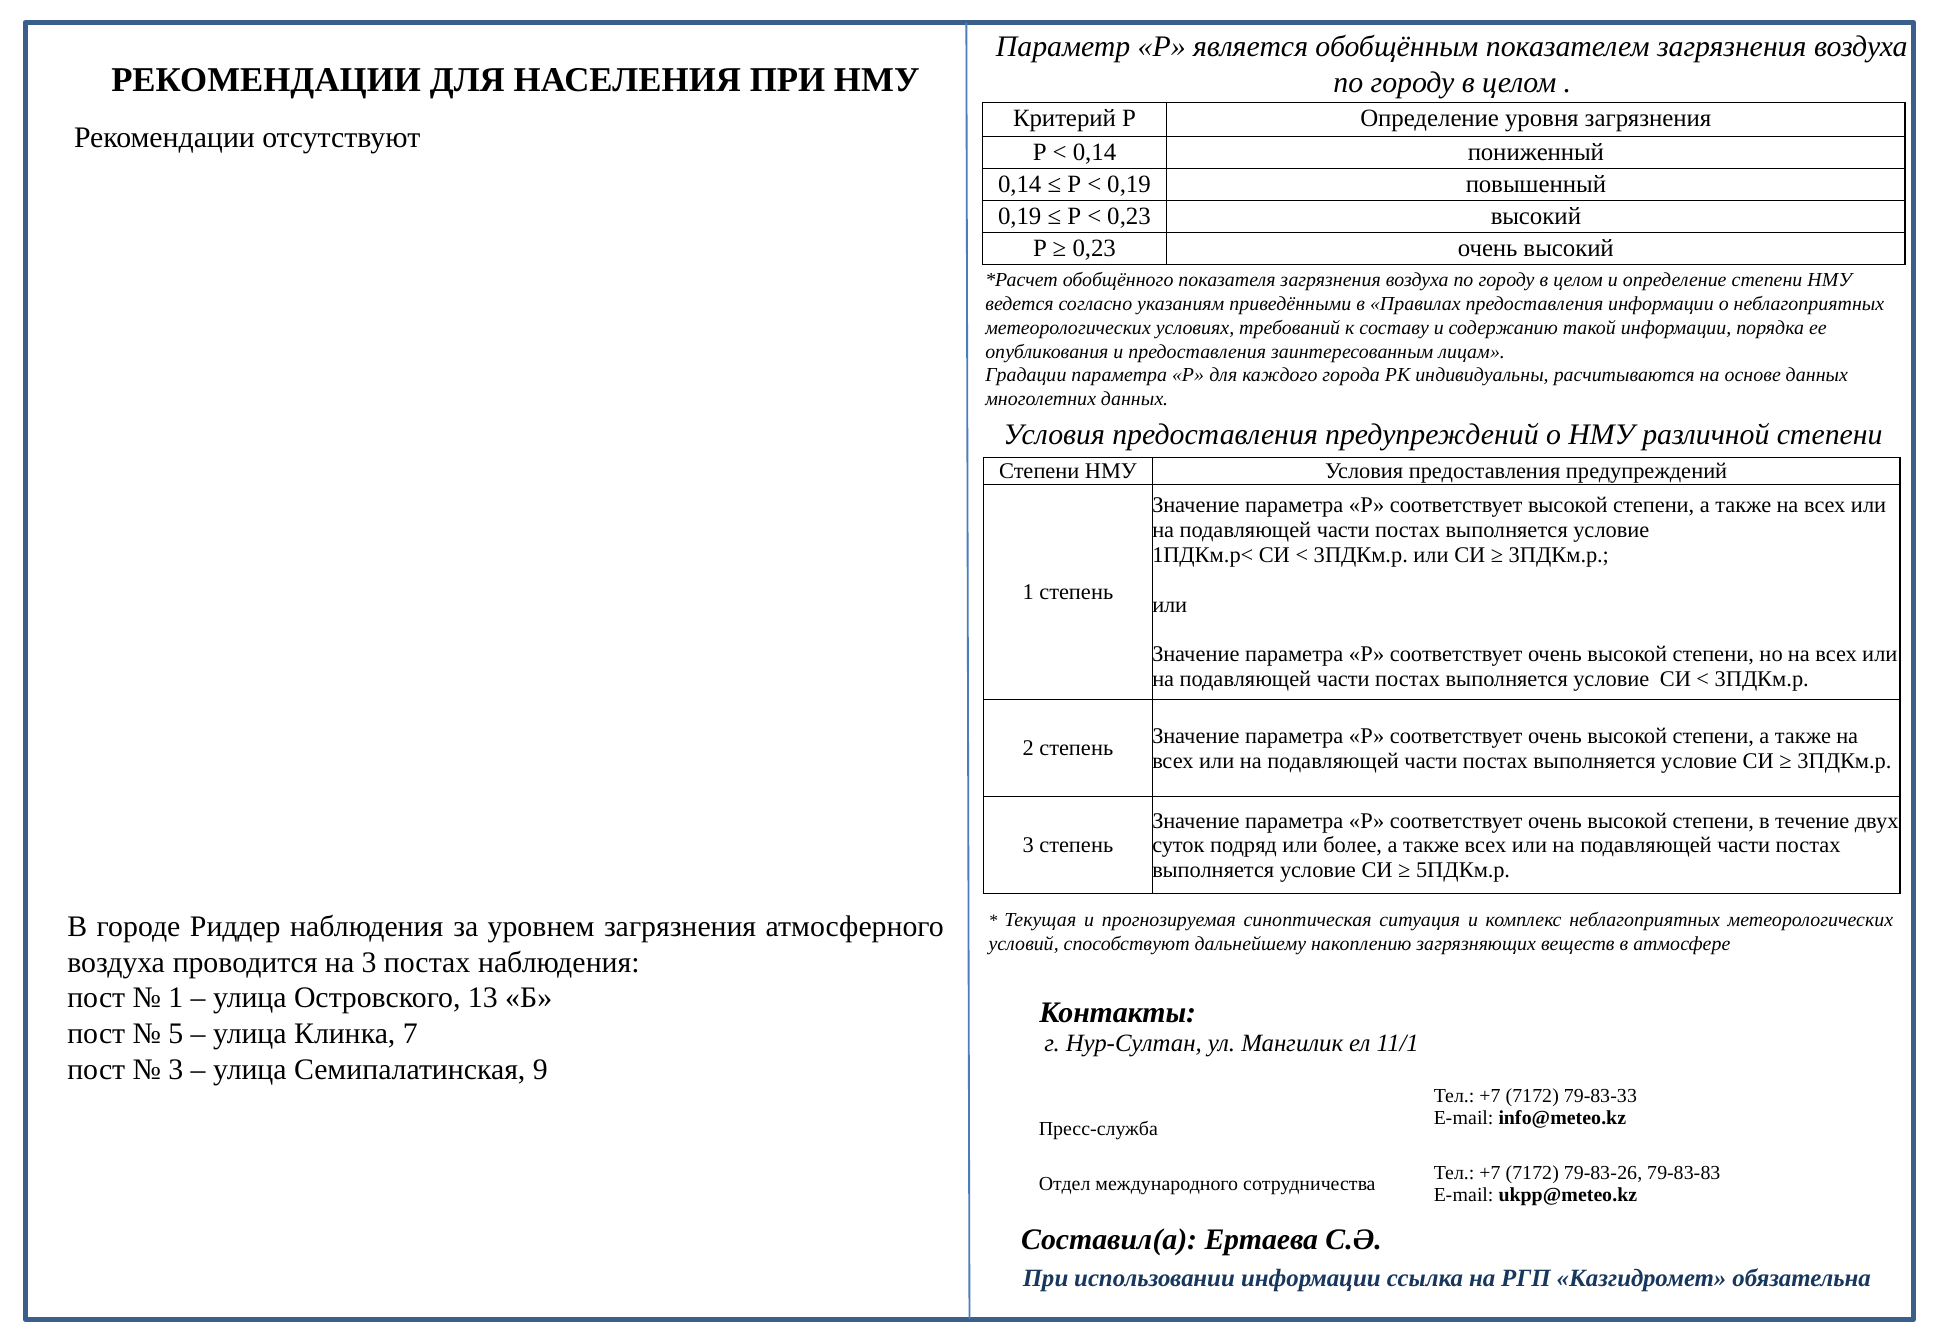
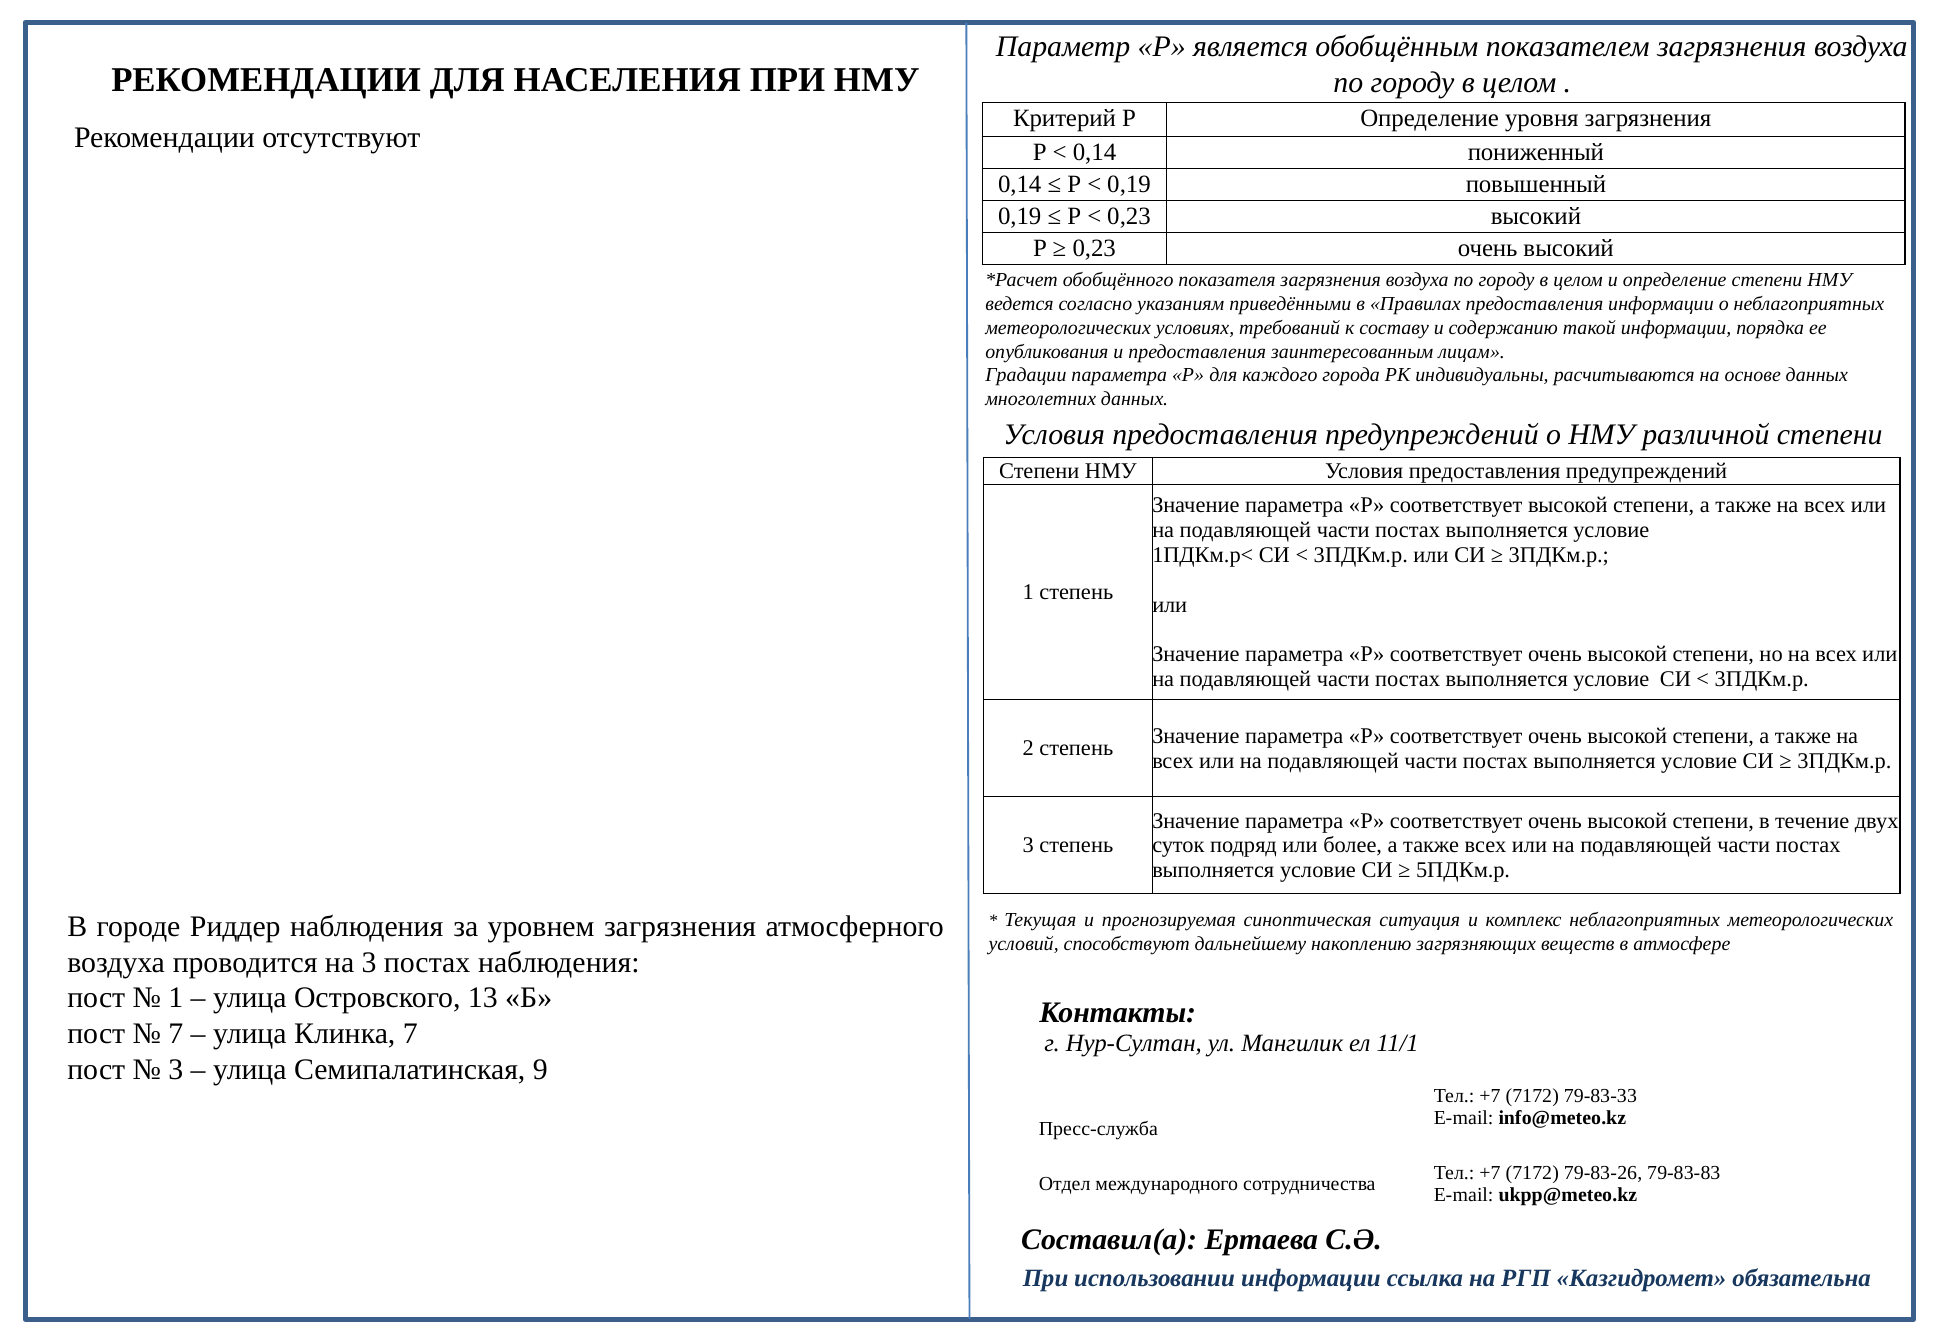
5: 5 -> 7 (176, 1034)
